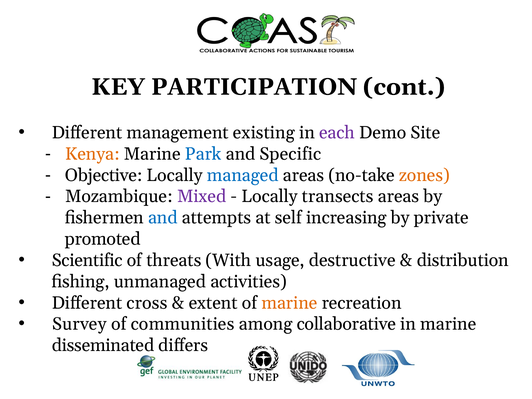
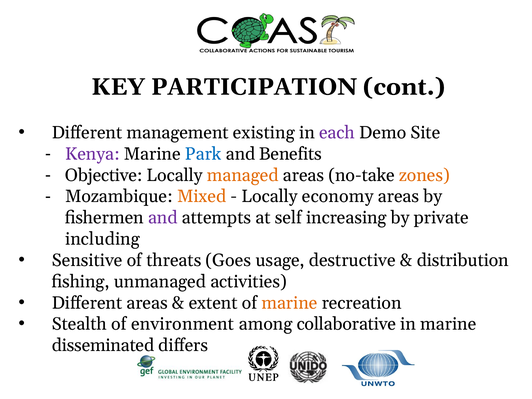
Kenya colour: orange -> purple (92, 154)
Specific: Specific -> Benefits (291, 154)
managed colour: blue -> orange (243, 175)
Mixed colour: purple -> orange (202, 196)
transects: transects -> economy (338, 196)
and colour: blue -> purple (163, 218)
promoted: promoted -> including (103, 239)
Scientific: Scientific -> Sensitive (87, 260)
With: With -> Goes (228, 260)
Different cross: cross -> areas (147, 303)
Survey: Survey -> Stealth (79, 324)
communities: communities -> environment (183, 324)
